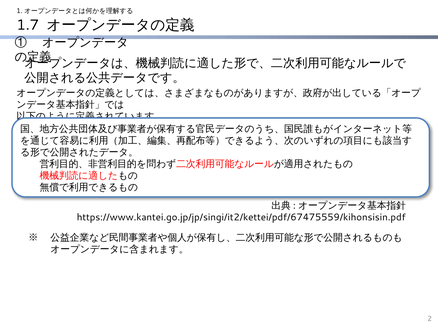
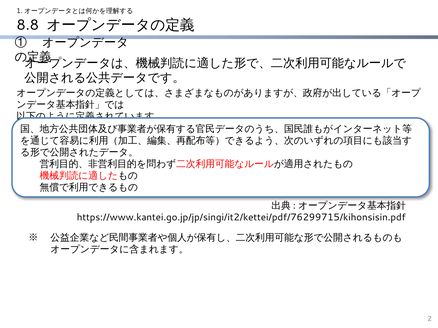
1.7: 1.7 -> 8.8 (28, 25)
https://www.kantei.go.jp/jp/singi/it2/kettei/pdf/67475559/kihonsisin.pdf: https://www.kantei.go.jp/jp/singi/it2/kettei/pdf/67475559/kihonsisin.pdf -> https://www.kantei.go.jp/jp/singi/it2/kettei/pdf/76299715/kihonsisin.pdf (241, 218)
